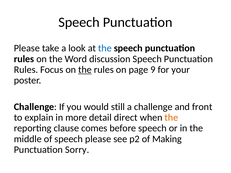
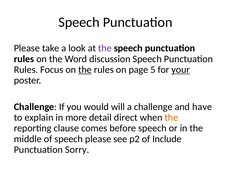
the colour: blue -> purple (105, 48)
9: 9 -> 5 (153, 70)
your underline: none -> present (181, 70)
still: still -> will (118, 107)
front: front -> have (202, 107)
Making: Making -> Include (167, 139)
